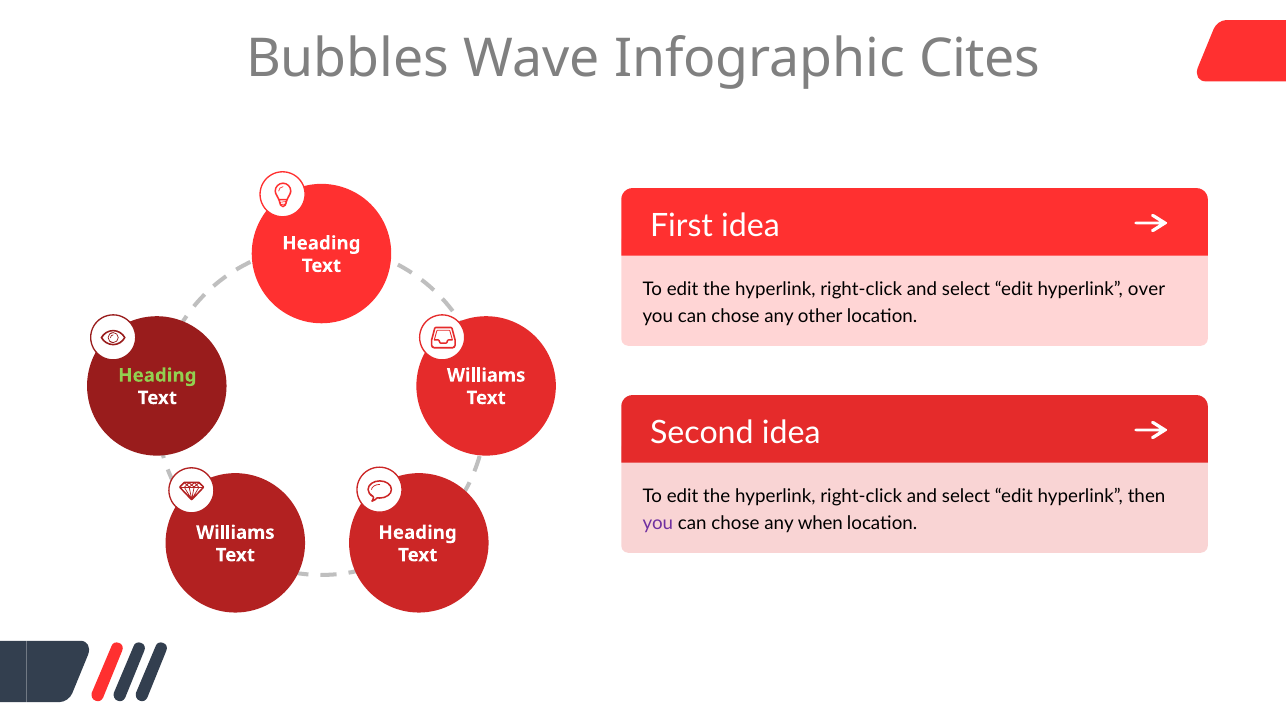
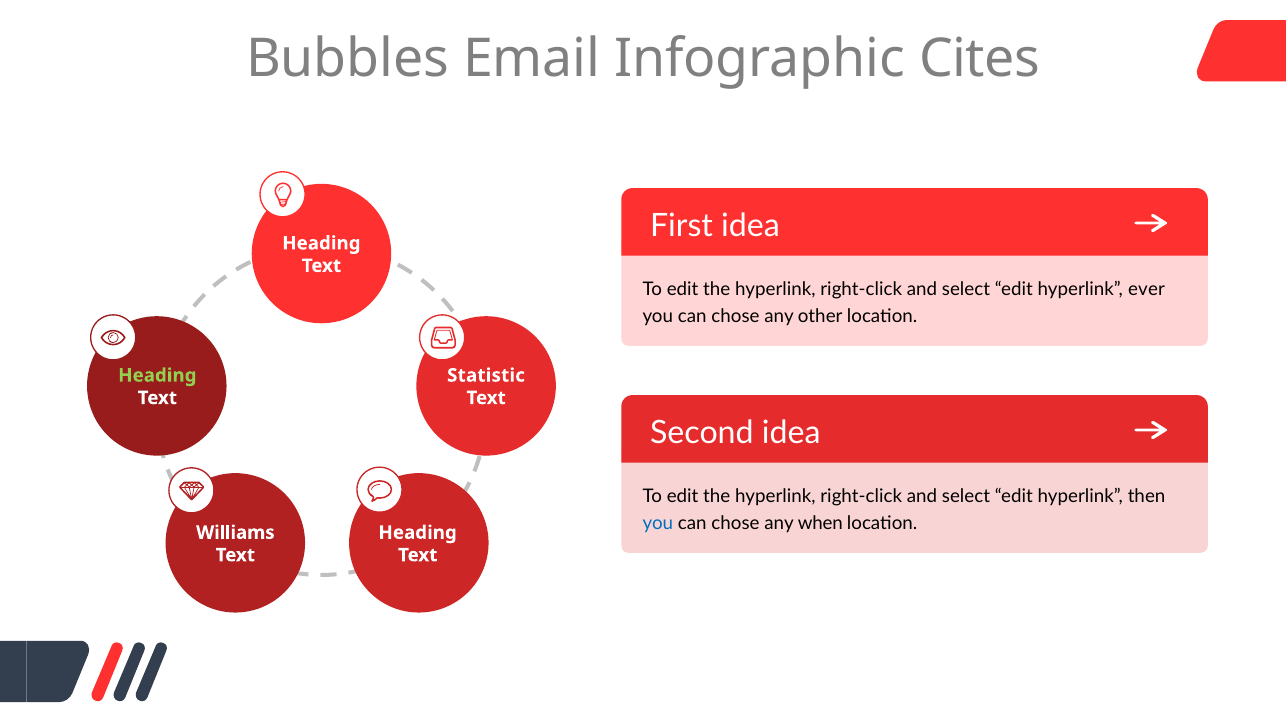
Wave: Wave -> Email (532, 59)
over: over -> ever (1147, 290)
Williams: Williams -> Statistic (486, 376)
you colour: purple -> blue (658, 524)
